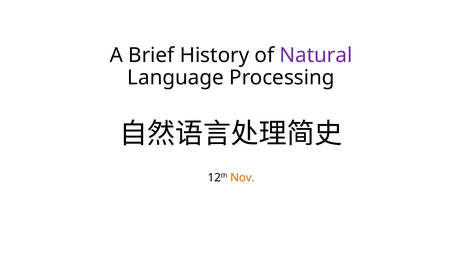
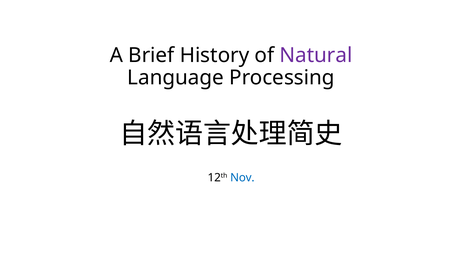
Nov colour: orange -> blue (242, 177)
